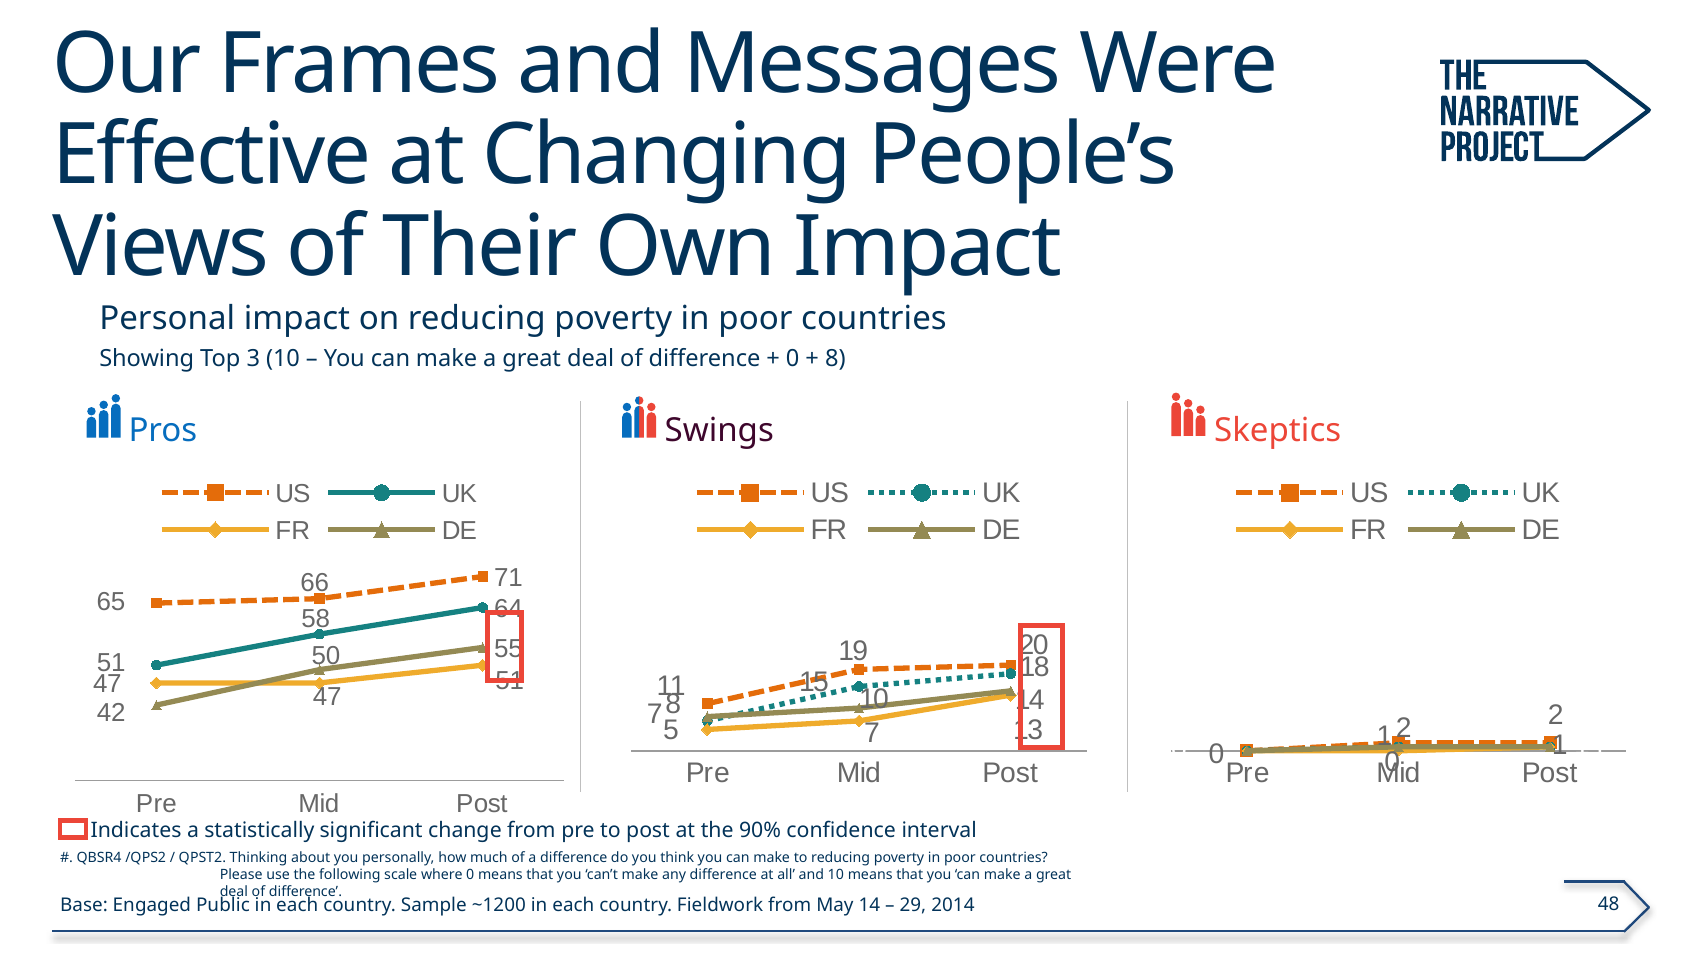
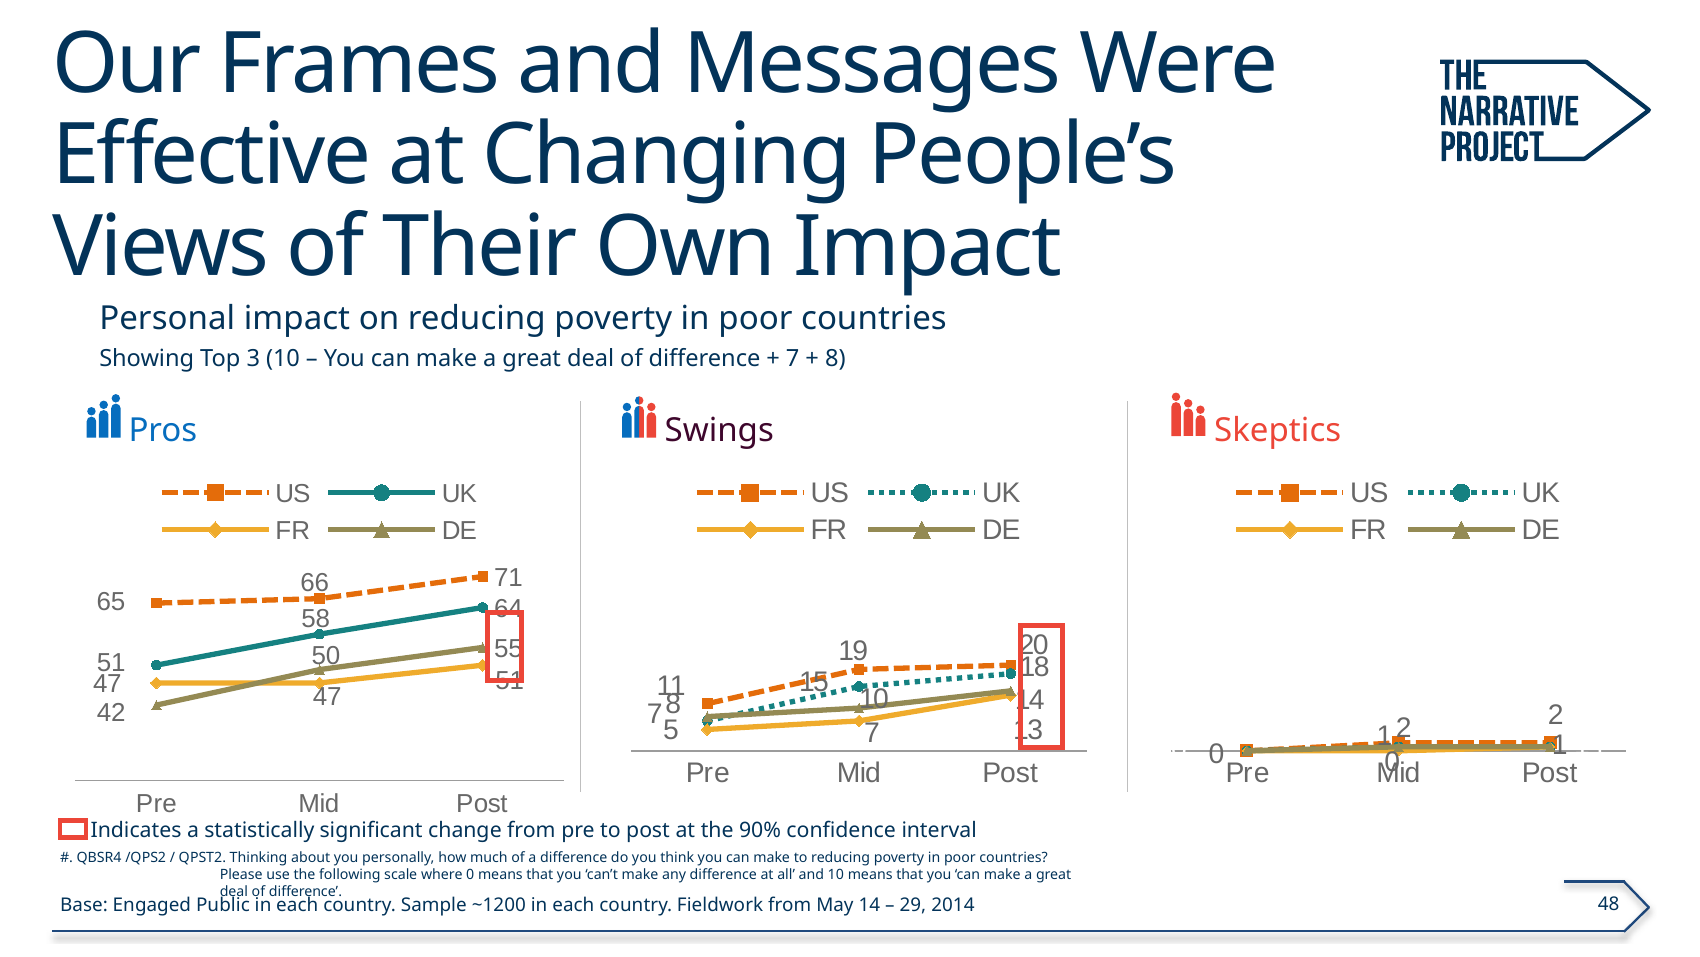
0: 0 -> 7 (793, 359)
